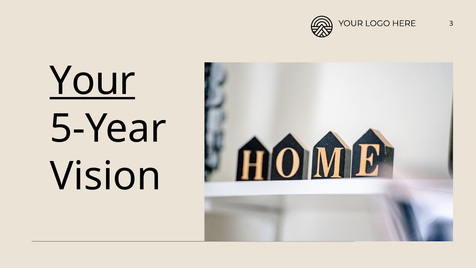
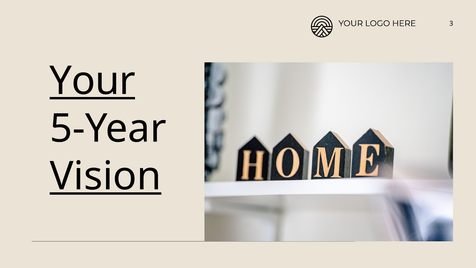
Vision underline: none -> present (106, 176)
